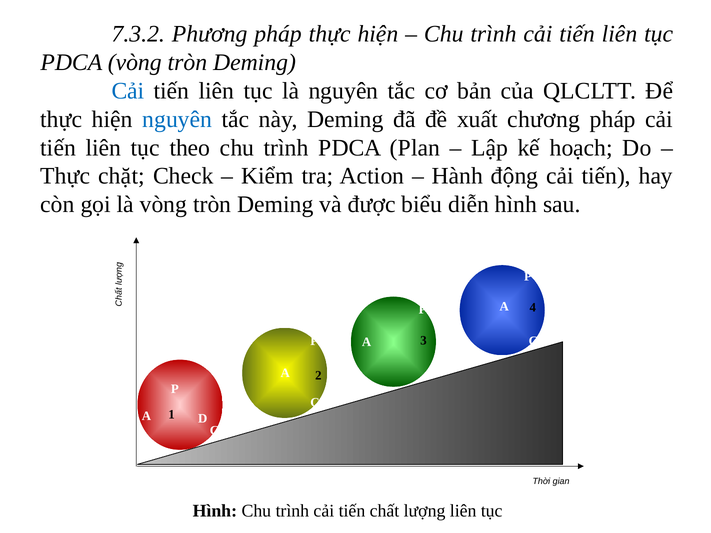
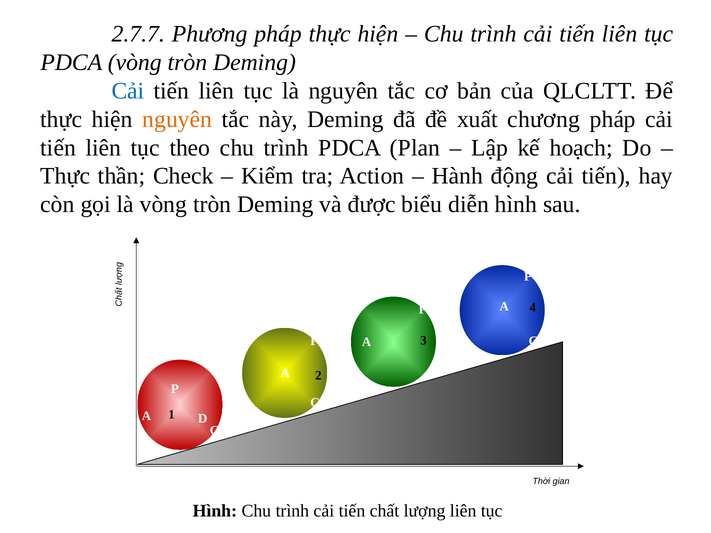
7.3.2: 7.3.2 -> 2.7.7 (138, 34)
nguyên colour: blue -> orange (177, 119)
chặt: chặt -> thần (122, 176)
